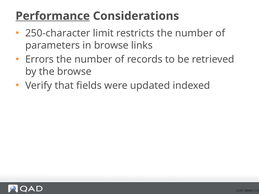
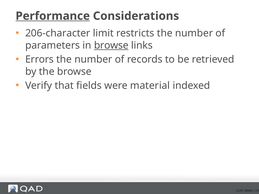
250-character: 250-character -> 206-character (58, 33)
browse underline: none -> present (111, 45)
updated: updated -> material (150, 86)
